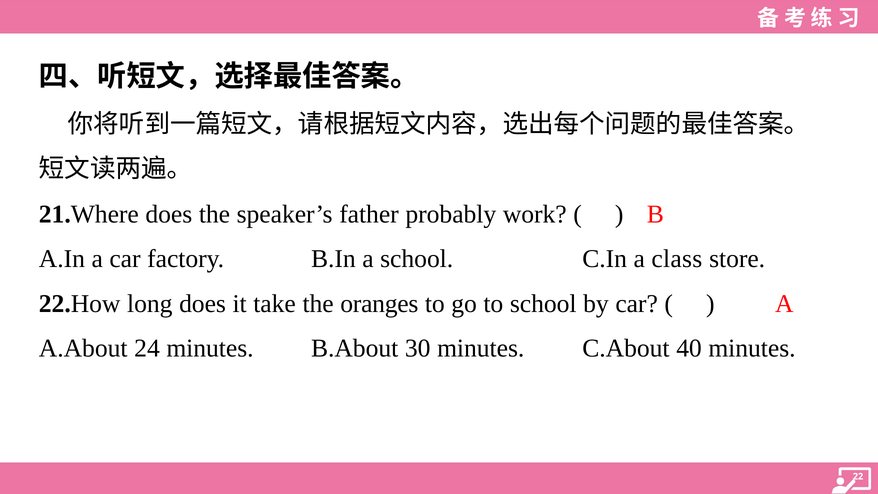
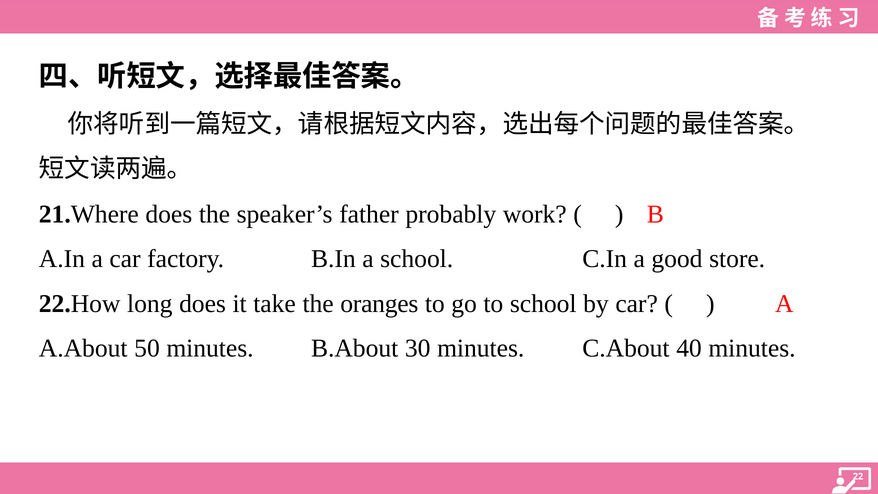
class: class -> good (677, 259)
24: 24 -> 50 (147, 348)
